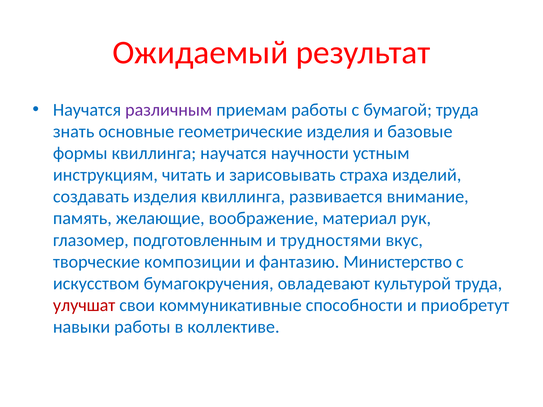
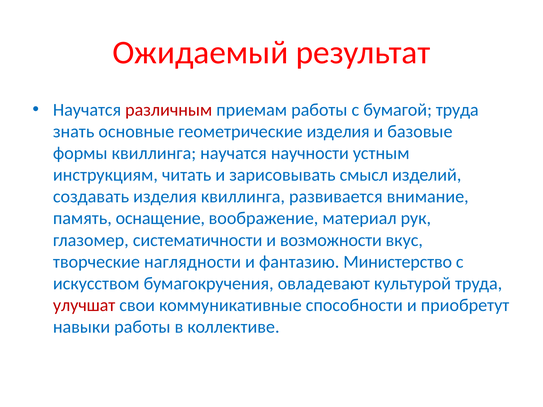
различным colour: purple -> red (169, 110)
страха: страха -> смысл (364, 175)
желающие: желающие -> оснащение (160, 218)
подготовленным: подготовленным -> систематичности (198, 240)
трудностями: трудностями -> возможности (331, 240)
композиции: композиции -> наглядности (193, 262)
